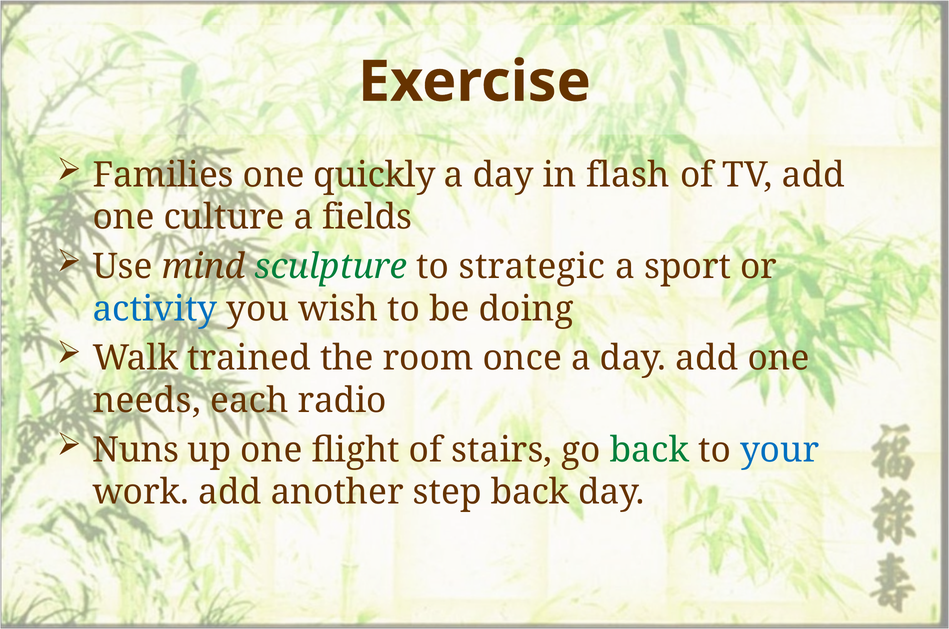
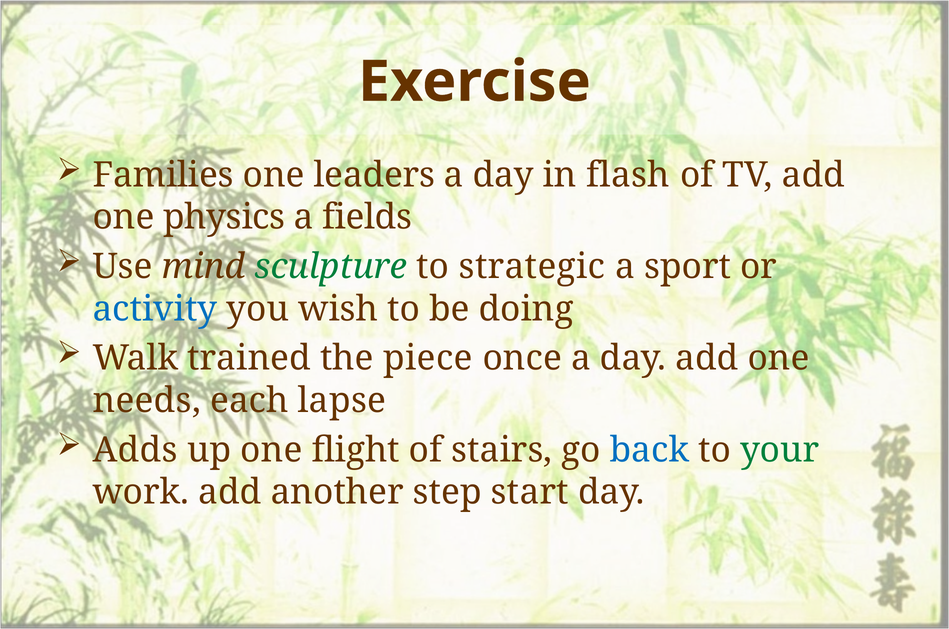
quickly: quickly -> leaders (374, 175)
culture: culture -> physics (224, 217)
room: room -> piece (428, 359)
radio: radio -> lapse (342, 401)
Nuns: Nuns -> Adds (135, 450)
back colour: green -> blue (649, 450)
your colour: blue -> green (780, 450)
step back: back -> start (530, 493)
